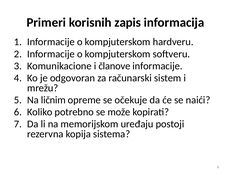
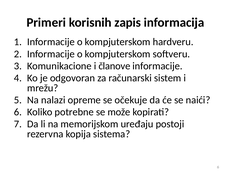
ličnim: ličnim -> nalazi (53, 100)
potrebno: potrebno -> potrebne (74, 112)
